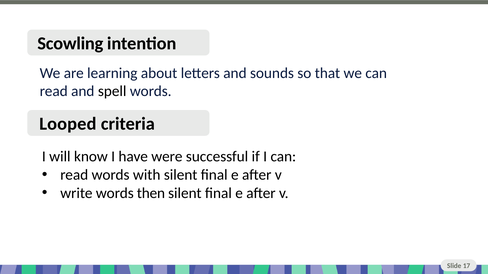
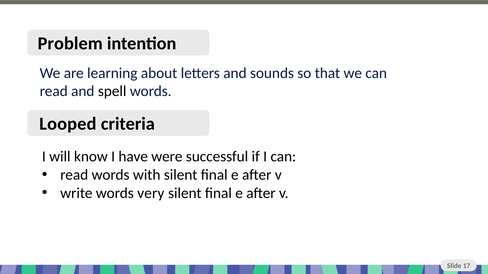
Scowling: Scowling -> Problem (70, 43)
then: then -> very (151, 193)
